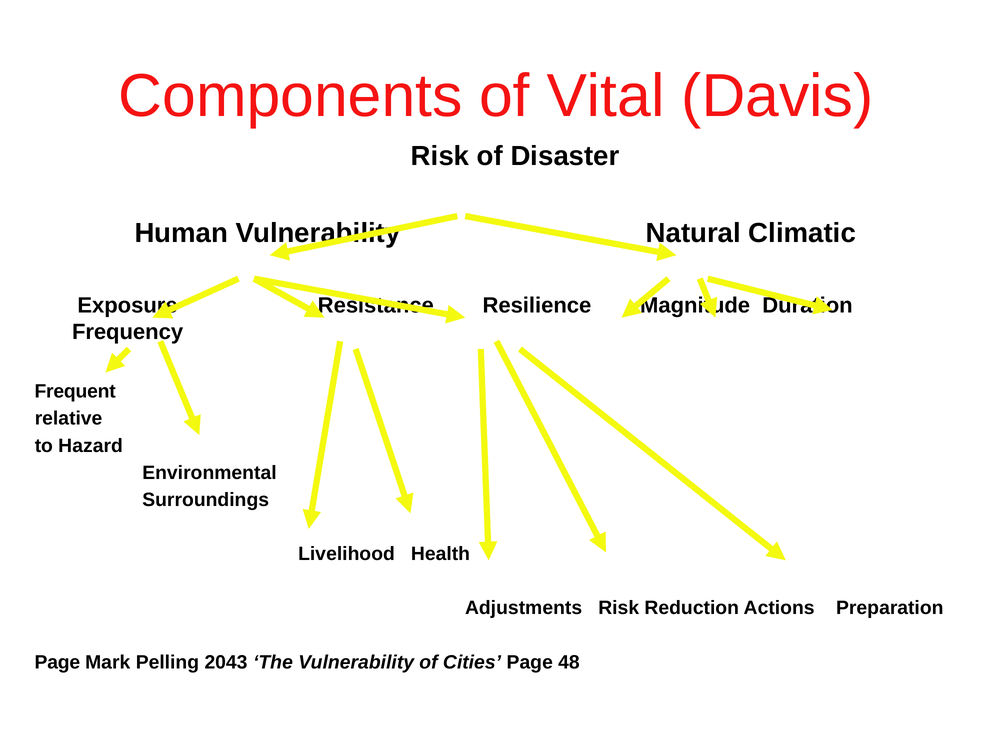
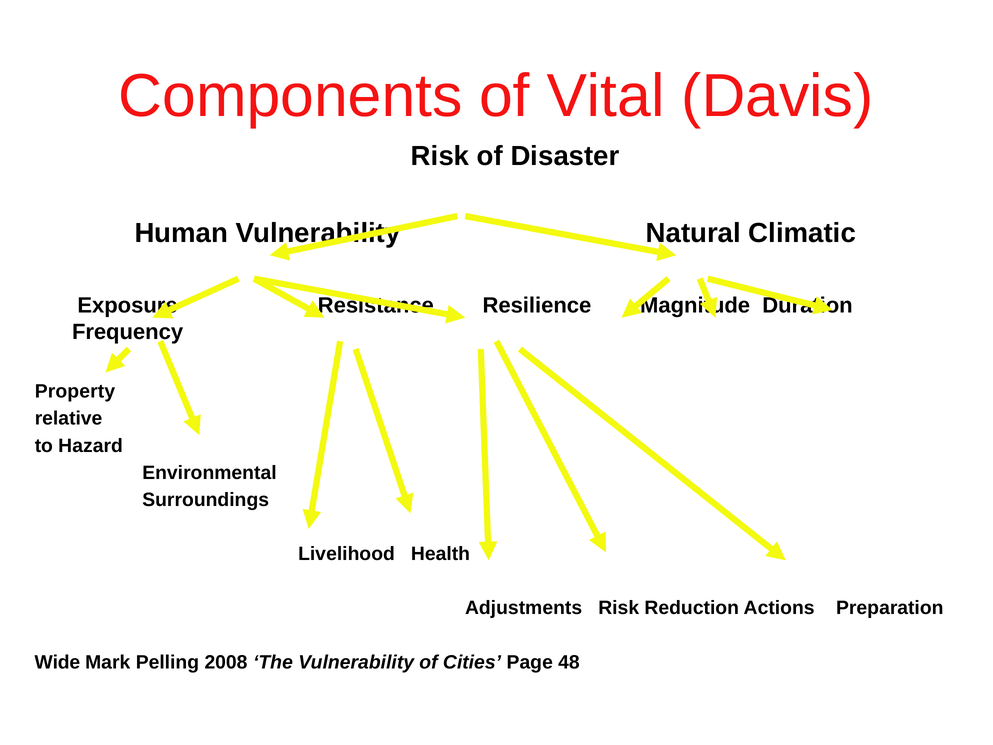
Frequent: Frequent -> Property (75, 391)
Page: Page -> Wide (57, 662)
2043: 2043 -> 2008 (226, 662)
